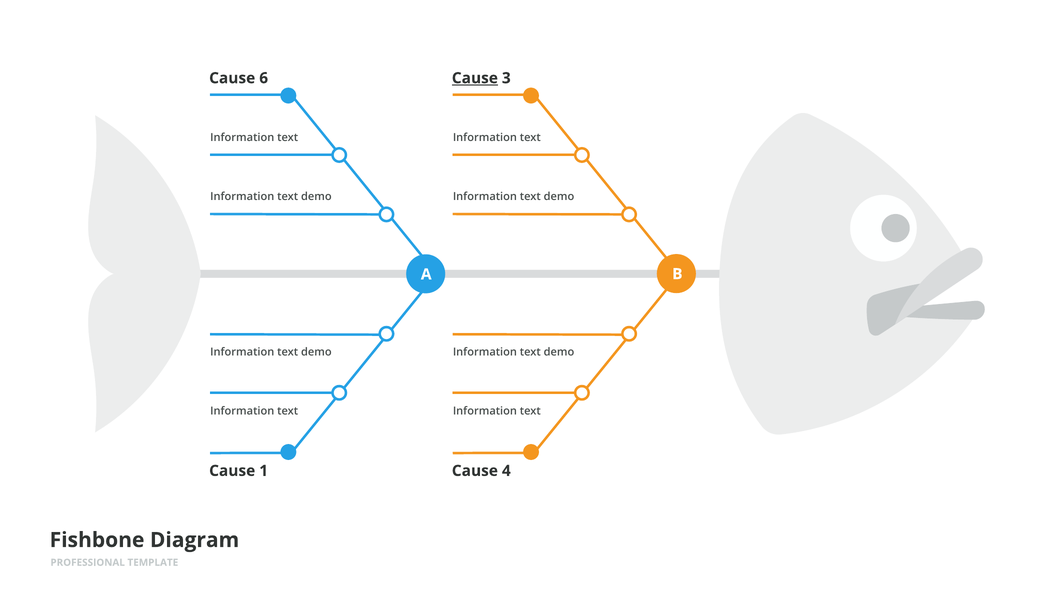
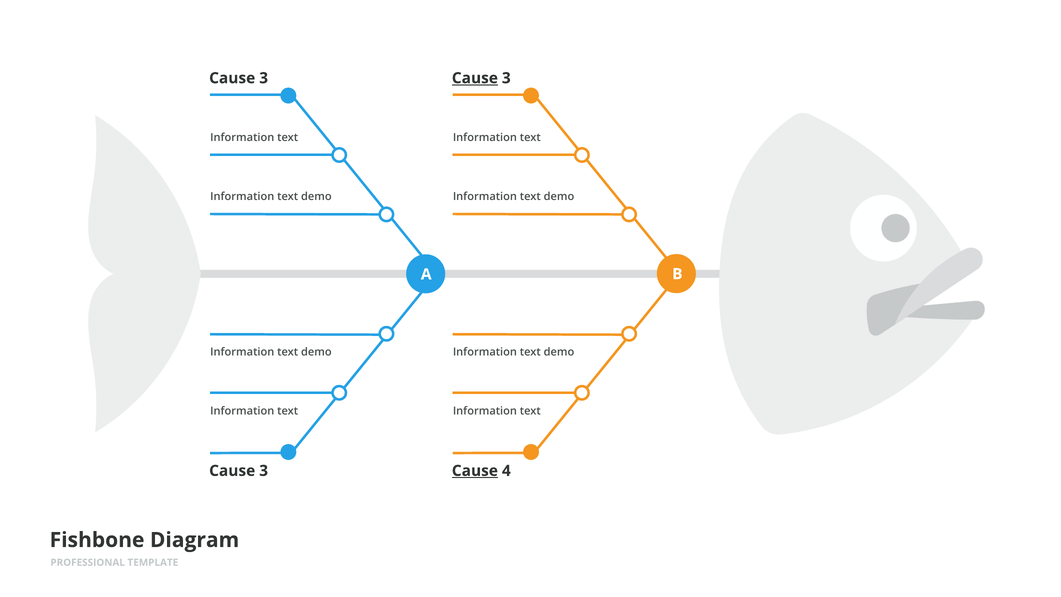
6: 6 -> 3 (264, 78)
1: 1 -> 3 (264, 471)
Cause underline: none -> present (475, 471)
